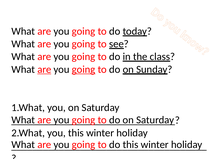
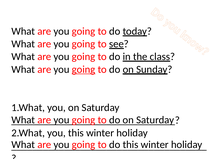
are underline: present -> none (44, 69)
